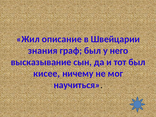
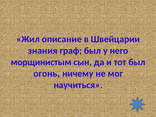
высказывание: высказывание -> морщинистым (41, 62)
кисее: кисее -> огонь (47, 74)
